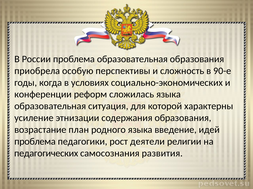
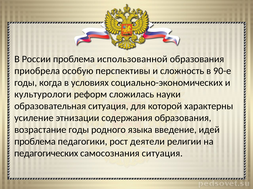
проблема образовательная: образовательная -> использованной (132, 59)
конференции: конференции -> культурологи (43, 95)
сложилась языка: языка -> науки (168, 95)
возрастание план: план -> годы (79, 130)
самосознания развития: развития -> ситуация (162, 154)
